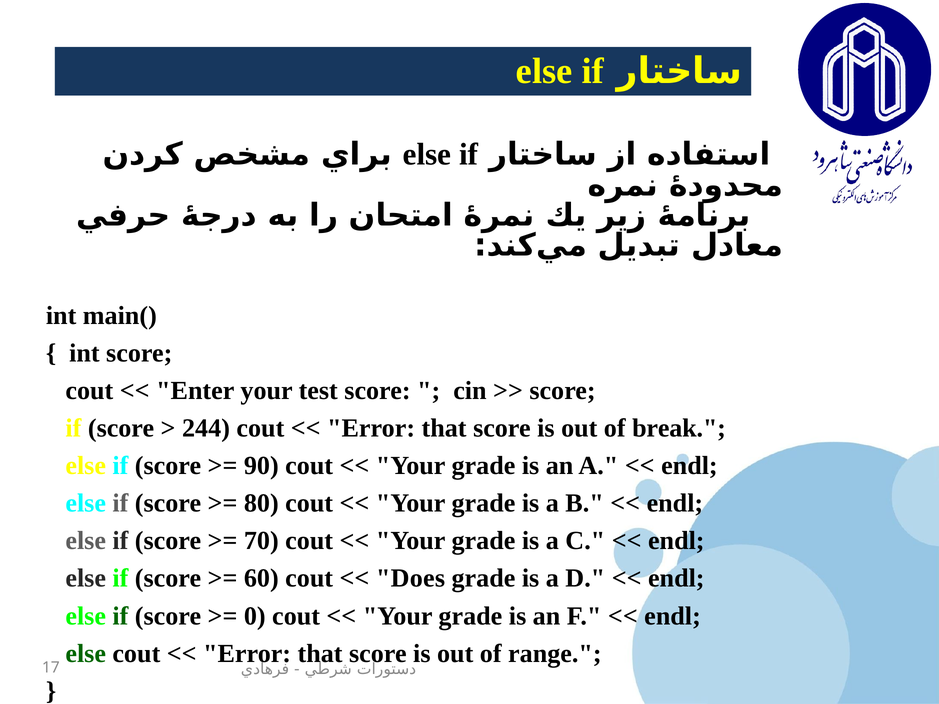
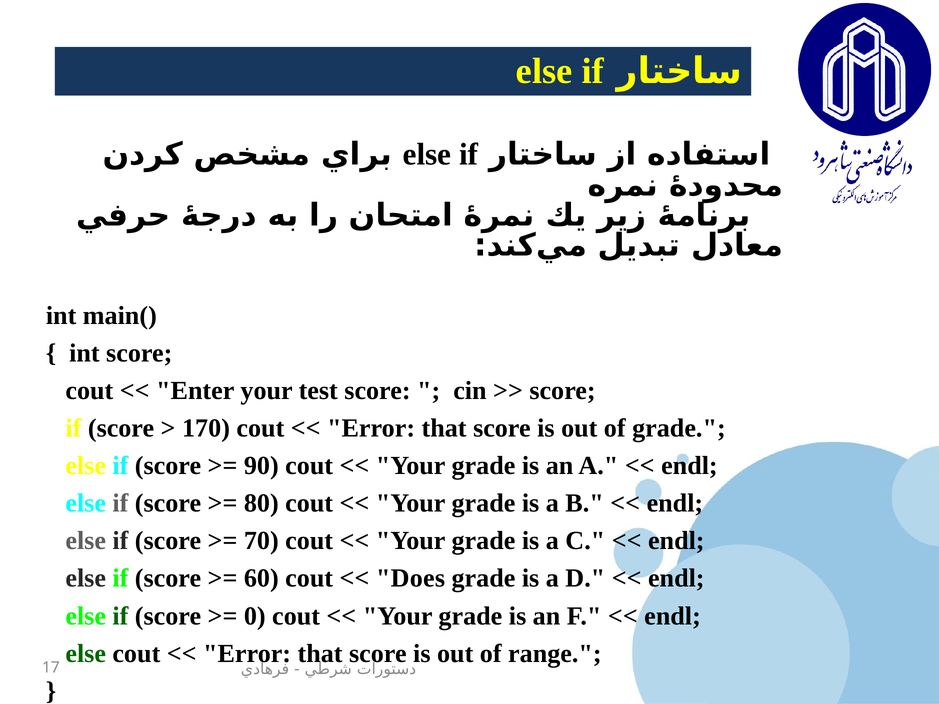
244: 244 -> 170 (206, 428)
of break: break -> grade (679, 428)
